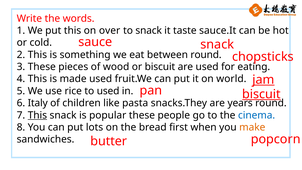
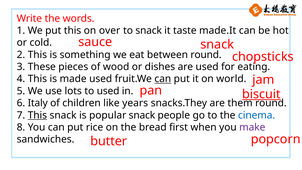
sauce.It: sauce.It -> made.It (218, 31)
or biscuit: biscuit -> dishes (160, 67)
can underline: none -> present (163, 79)
jam underline: present -> none (263, 80)
rice: rice -> lots (73, 91)
pasta: pasta -> years (135, 103)
years: years -> them (240, 103)
popular these: these -> snack (142, 115)
lots: lots -> rice (95, 127)
make colour: orange -> purple (252, 127)
